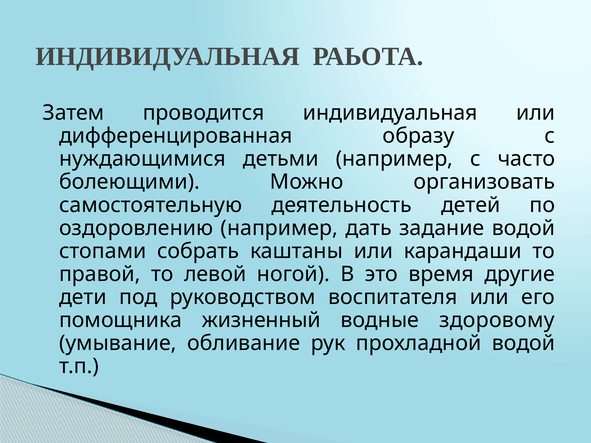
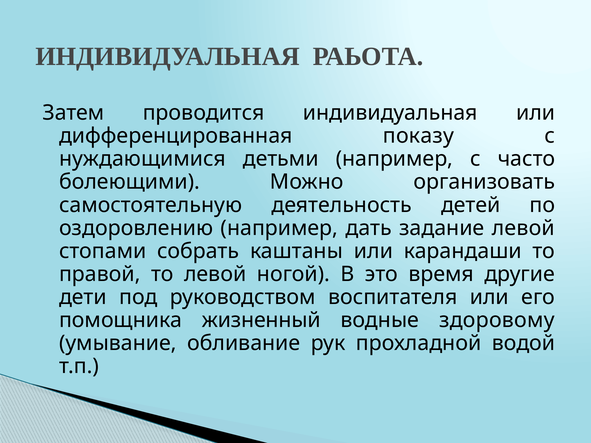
образу: образу -> показу (418, 136)
задание водой: водой -> левой (523, 228)
